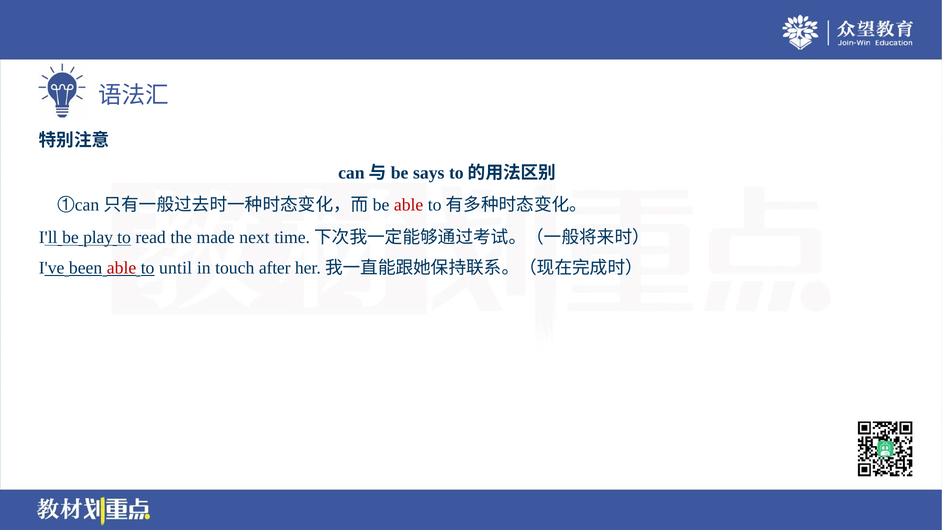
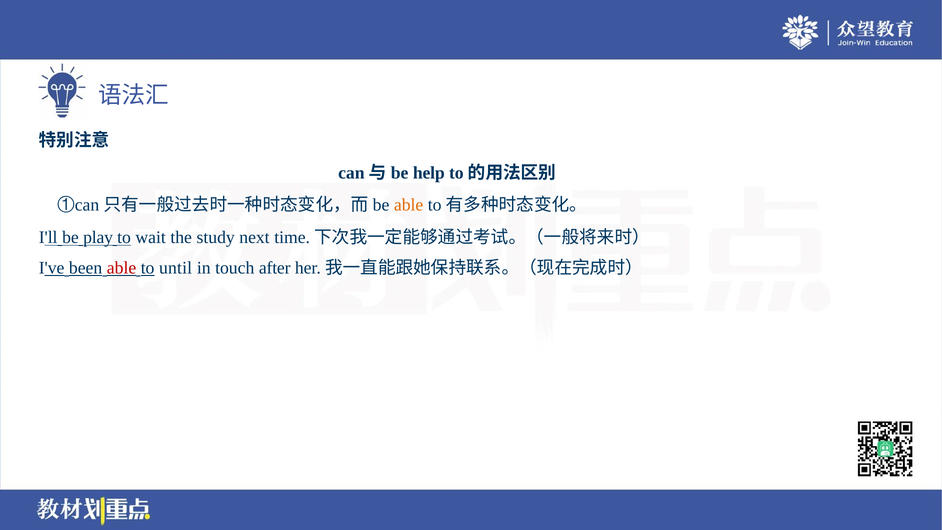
says: says -> help (429, 173)
able colour: red -> orange (409, 205)
read: read -> wait (151, 237)
made: made -> study (216, 237)
